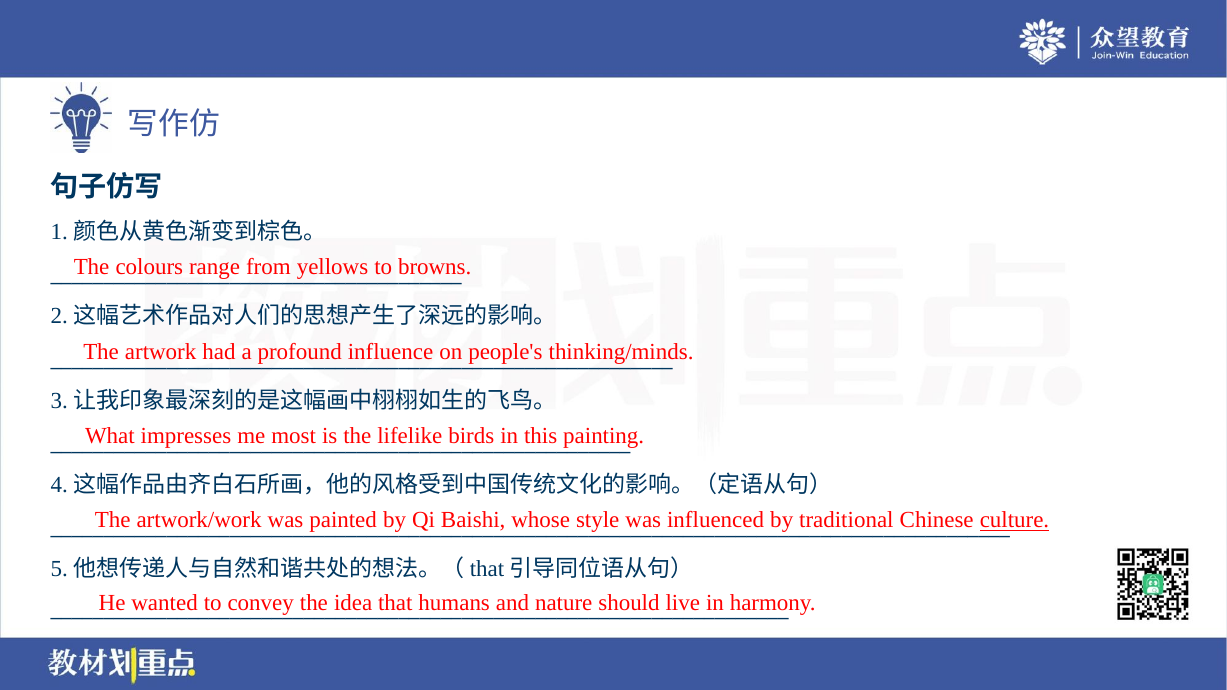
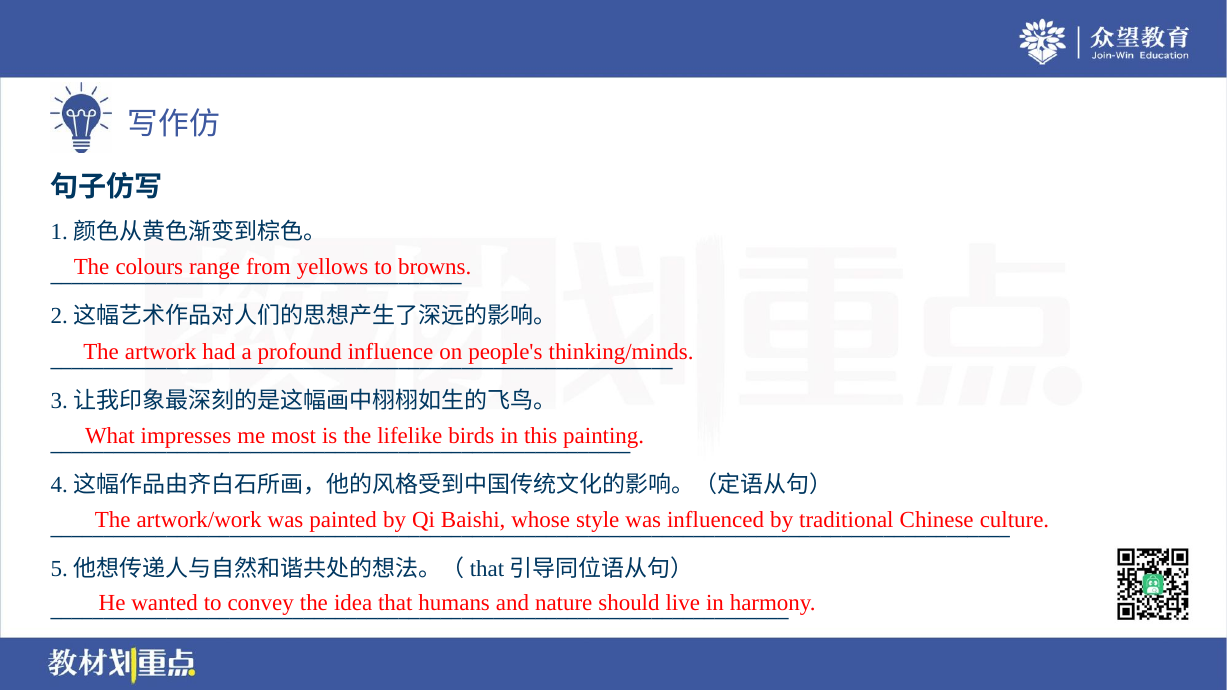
culture underline: present -> none (1014, 520)
